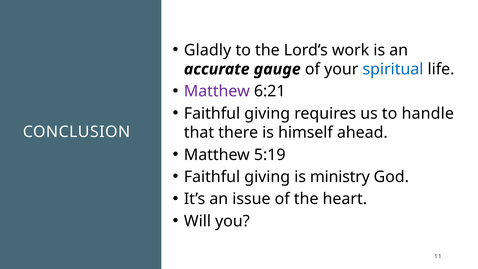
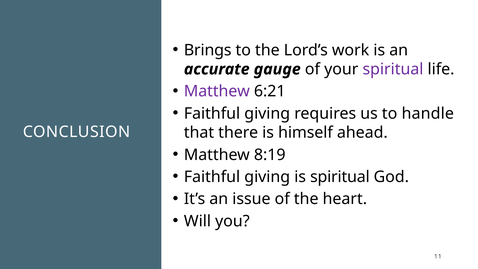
Gladly: Gladly -> Brings (208, 50)
spiritual colour: blue -> purple (393, 69)
5:19: 5:19 -> 8:19 (270, 155)
is ministry: ministry -> spiritual (340, 177)
